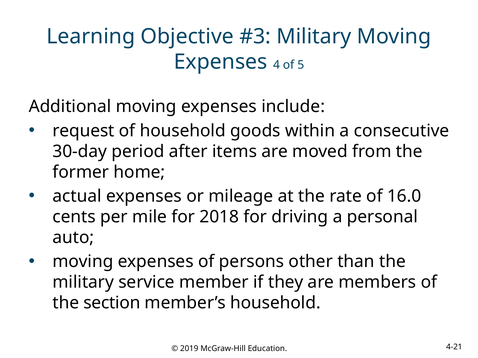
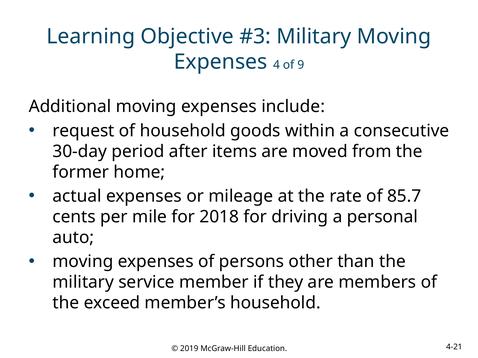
5: 5 -> 9 (301, 65)
16.0: 16.0 -> 85.7 (404, 196)
section: section -> exceed (112, 303)
